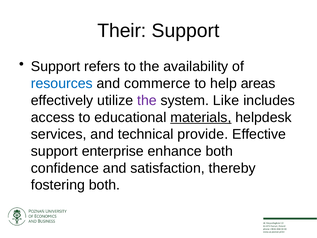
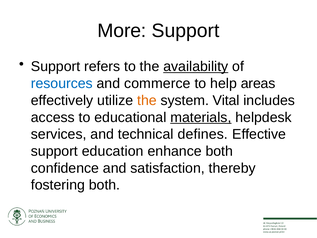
Their: Their -> More (122, 31)
availability underline: none -> present (196, 67)
the colour: purple -> orange (147, 100)
Like: Like -> Vital (226, 100)
provide: provide -> defines (203, 134)
enterprise: enterprise -> education (113, 151)
